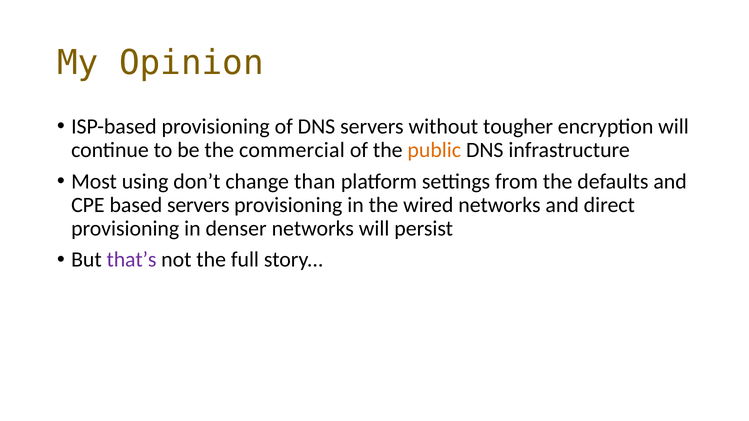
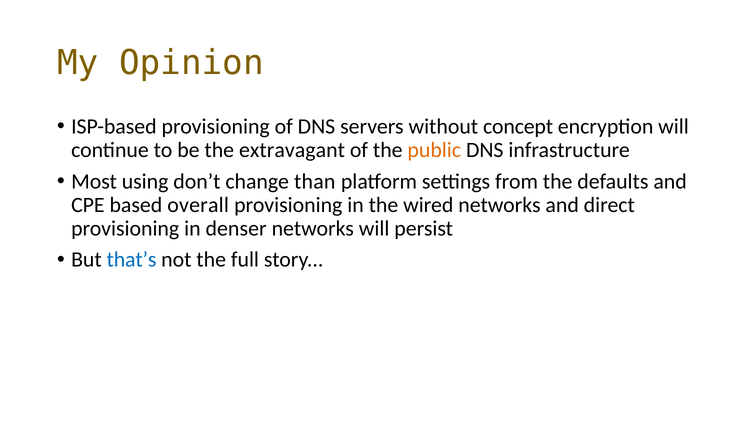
tougher: tougher -> concept (518, 127)
commercial: commercial -> extravagant (292, 150)
based servers: servers -> overall (198, 205)
that’s colour: purple -> blue (132, 260)
